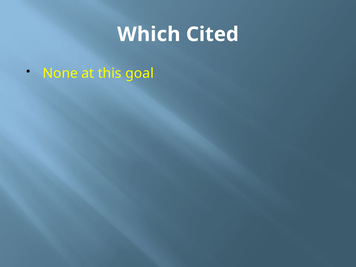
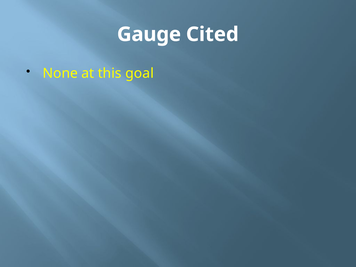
Which: Which -> Gauge (149, 34)
